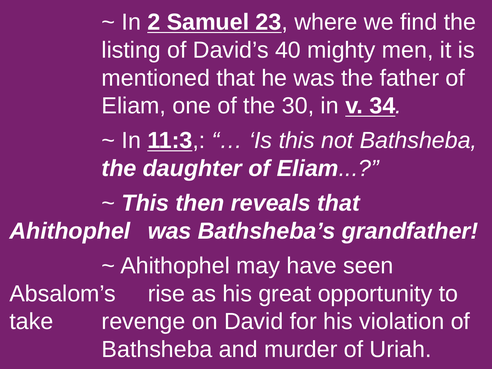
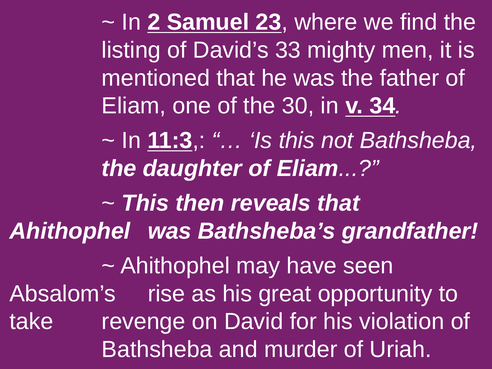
40: 40 -> 33 (288, 50)
